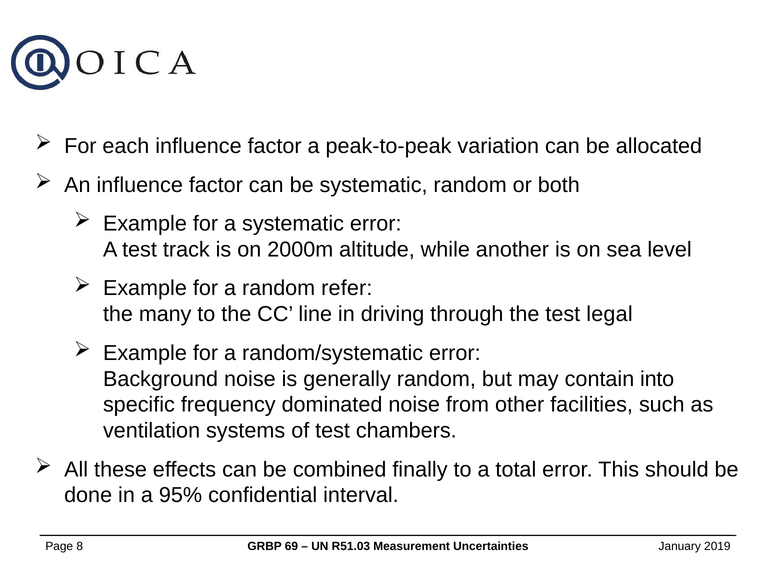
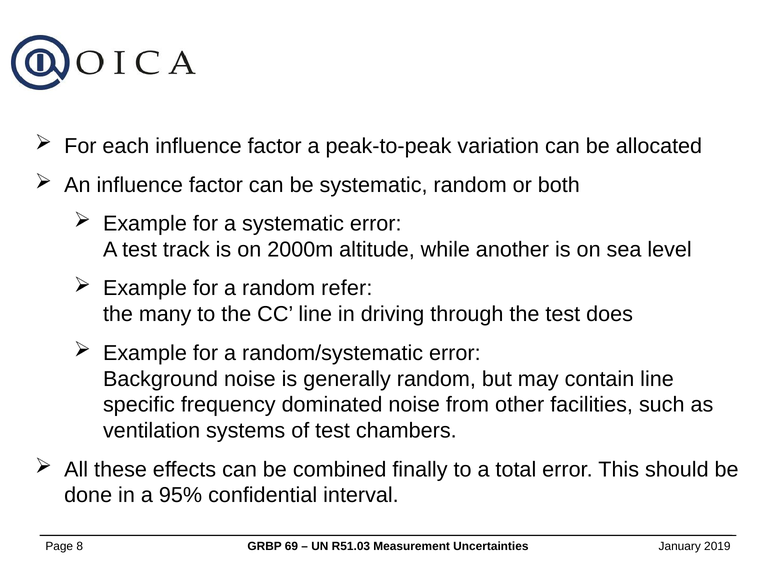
legal: legal -> does (610, 314)
contain into: into -> line (657, 379)
